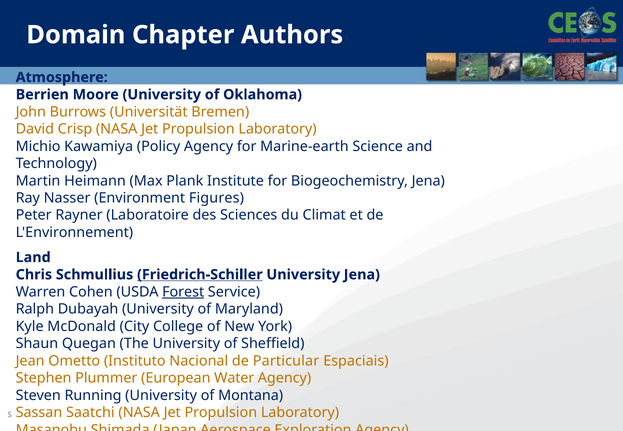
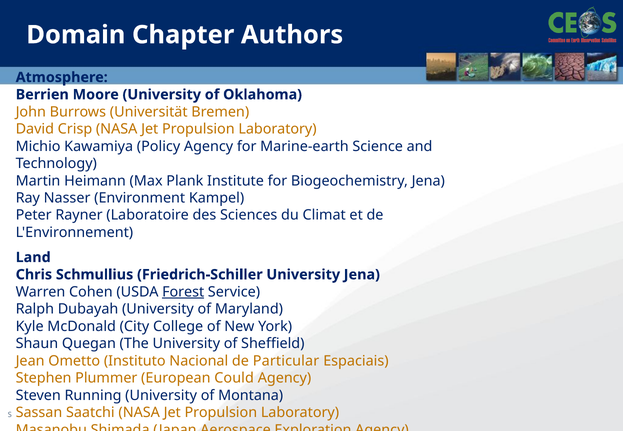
Figures: Figures -> Kampel (217, 198)
Friedrich-Schiller underline: present -> none (200, 275)
Water: Water -> Could (234, 378)
